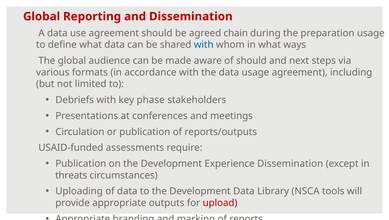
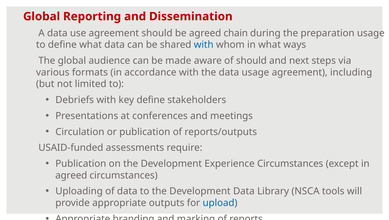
key phase: phase -> define (151, 100)
Experience Dissemination: Dissemination -> Circumstances (290, 164)
threats: threats -> agreed (71, 176)
upload colour: red -> blue (220, 203)
